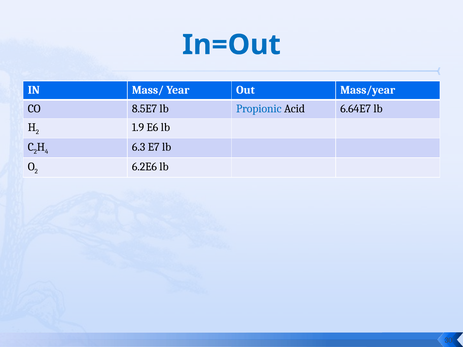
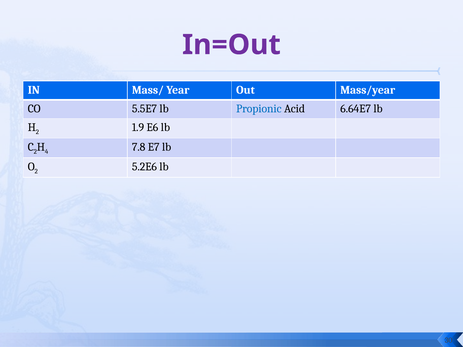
In=Out colour: blue -> purple (231, 45)
8.5E7: 8.5E7 -> 5.5E7 (144, 109)
6.3: 6.3 -> 7.8 (139, 147)
6.2E6: 6.2E6 -> 5.2E6 (144, 167)
